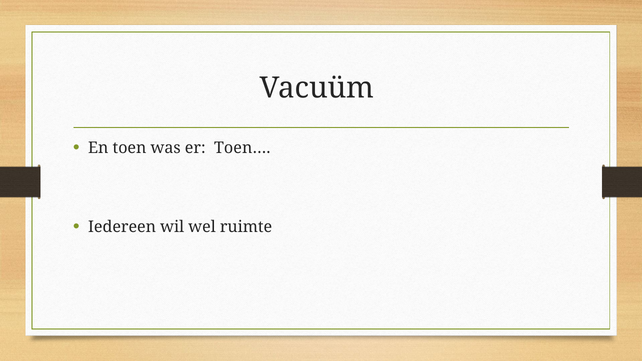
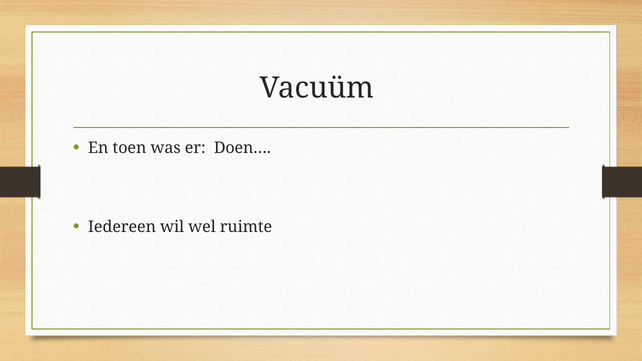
Toen…: Toen… -> Doen… (242, 148)
